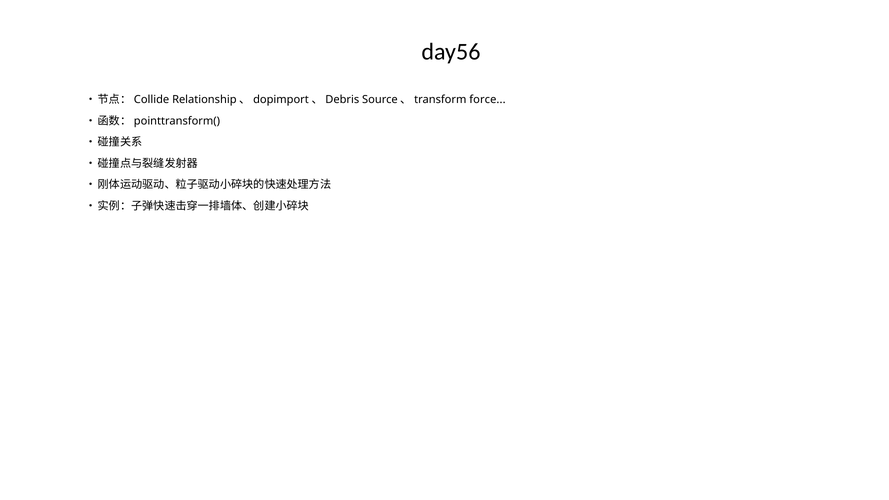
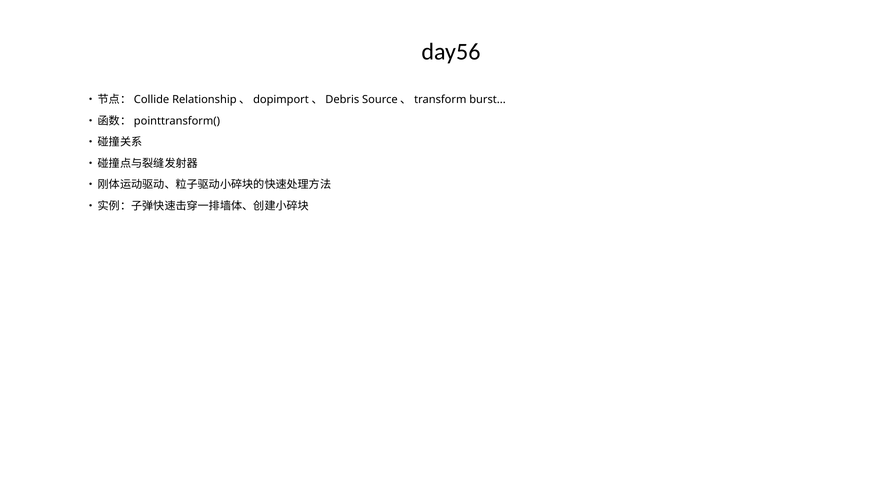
force: force -> burst (488, 100)
